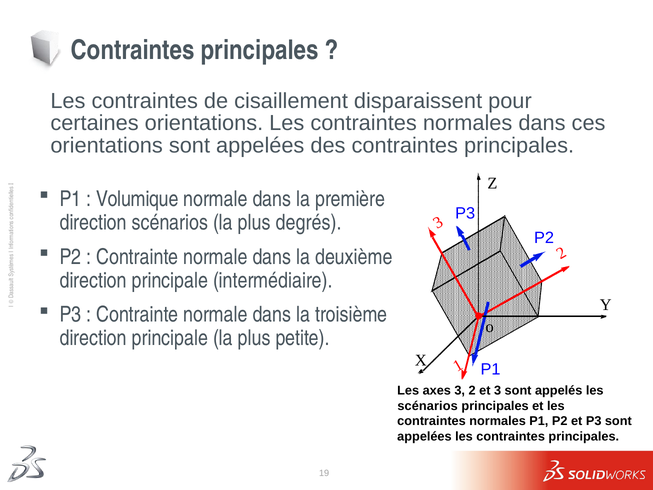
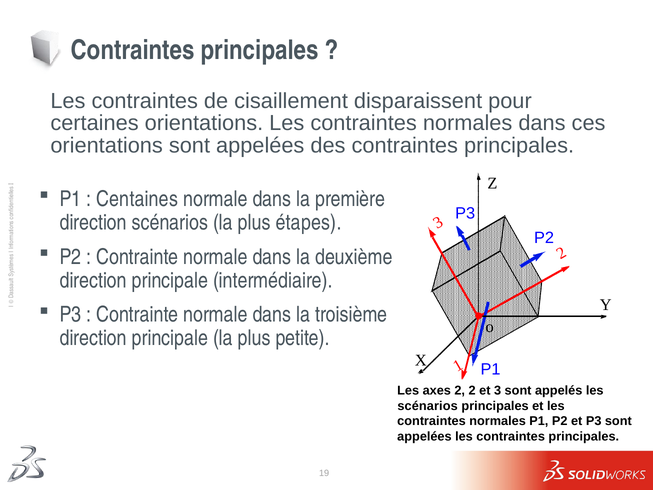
Volumique: Volumique -> Centaines (137, 199)
degrés: degrés -> étapes (309, 222)
axes 3: 3 -> 2 (460, 390)
